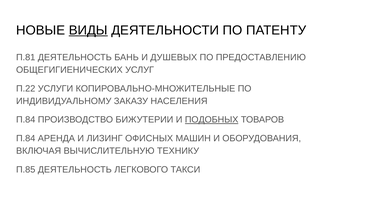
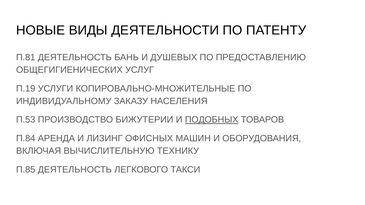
ВИДЫ underline: present -> none (88, 30)
П.22: П.22 -> П.19 (26, 89)
П.84: П.84 -> П.53 (26, 120)
